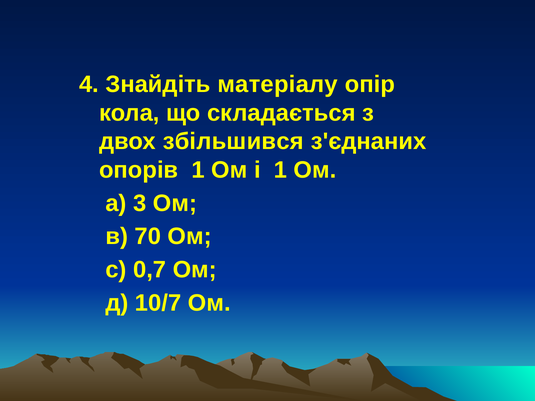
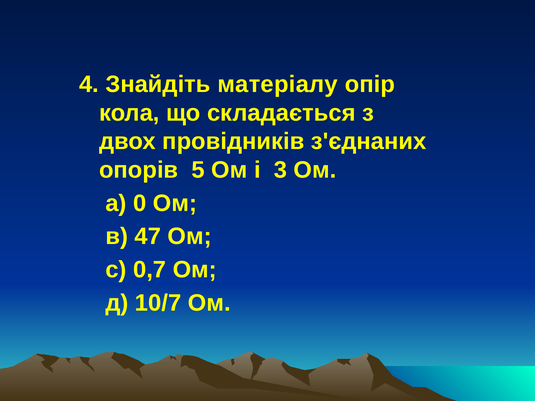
збільшився: збільшився -> провідників (233, 141)
опорів 1: 1 -> 5 (198, 170)
і 1: 1 -> 3 (280, 170)
3: 3 -> 0 (140, 203)
70: 70 -> 47 (148, 237)
